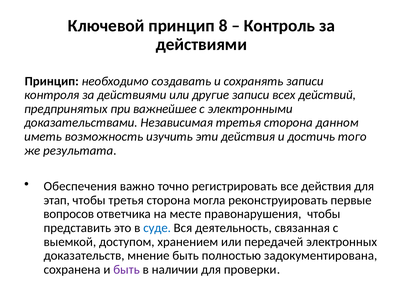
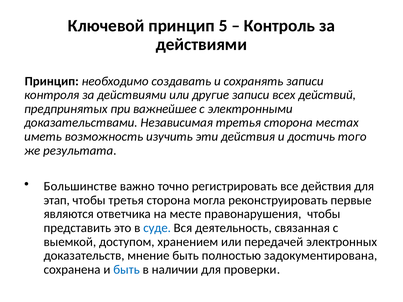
8: 8 -> 5 (223, 26)
данном: данном -> местах (337, 123)
Обеспечения: Обеспечения -> Большинстве (80, 186)
вопросов: вопросов -> являются (69, 214)
быть colour: purple -> blue (127, 270)
